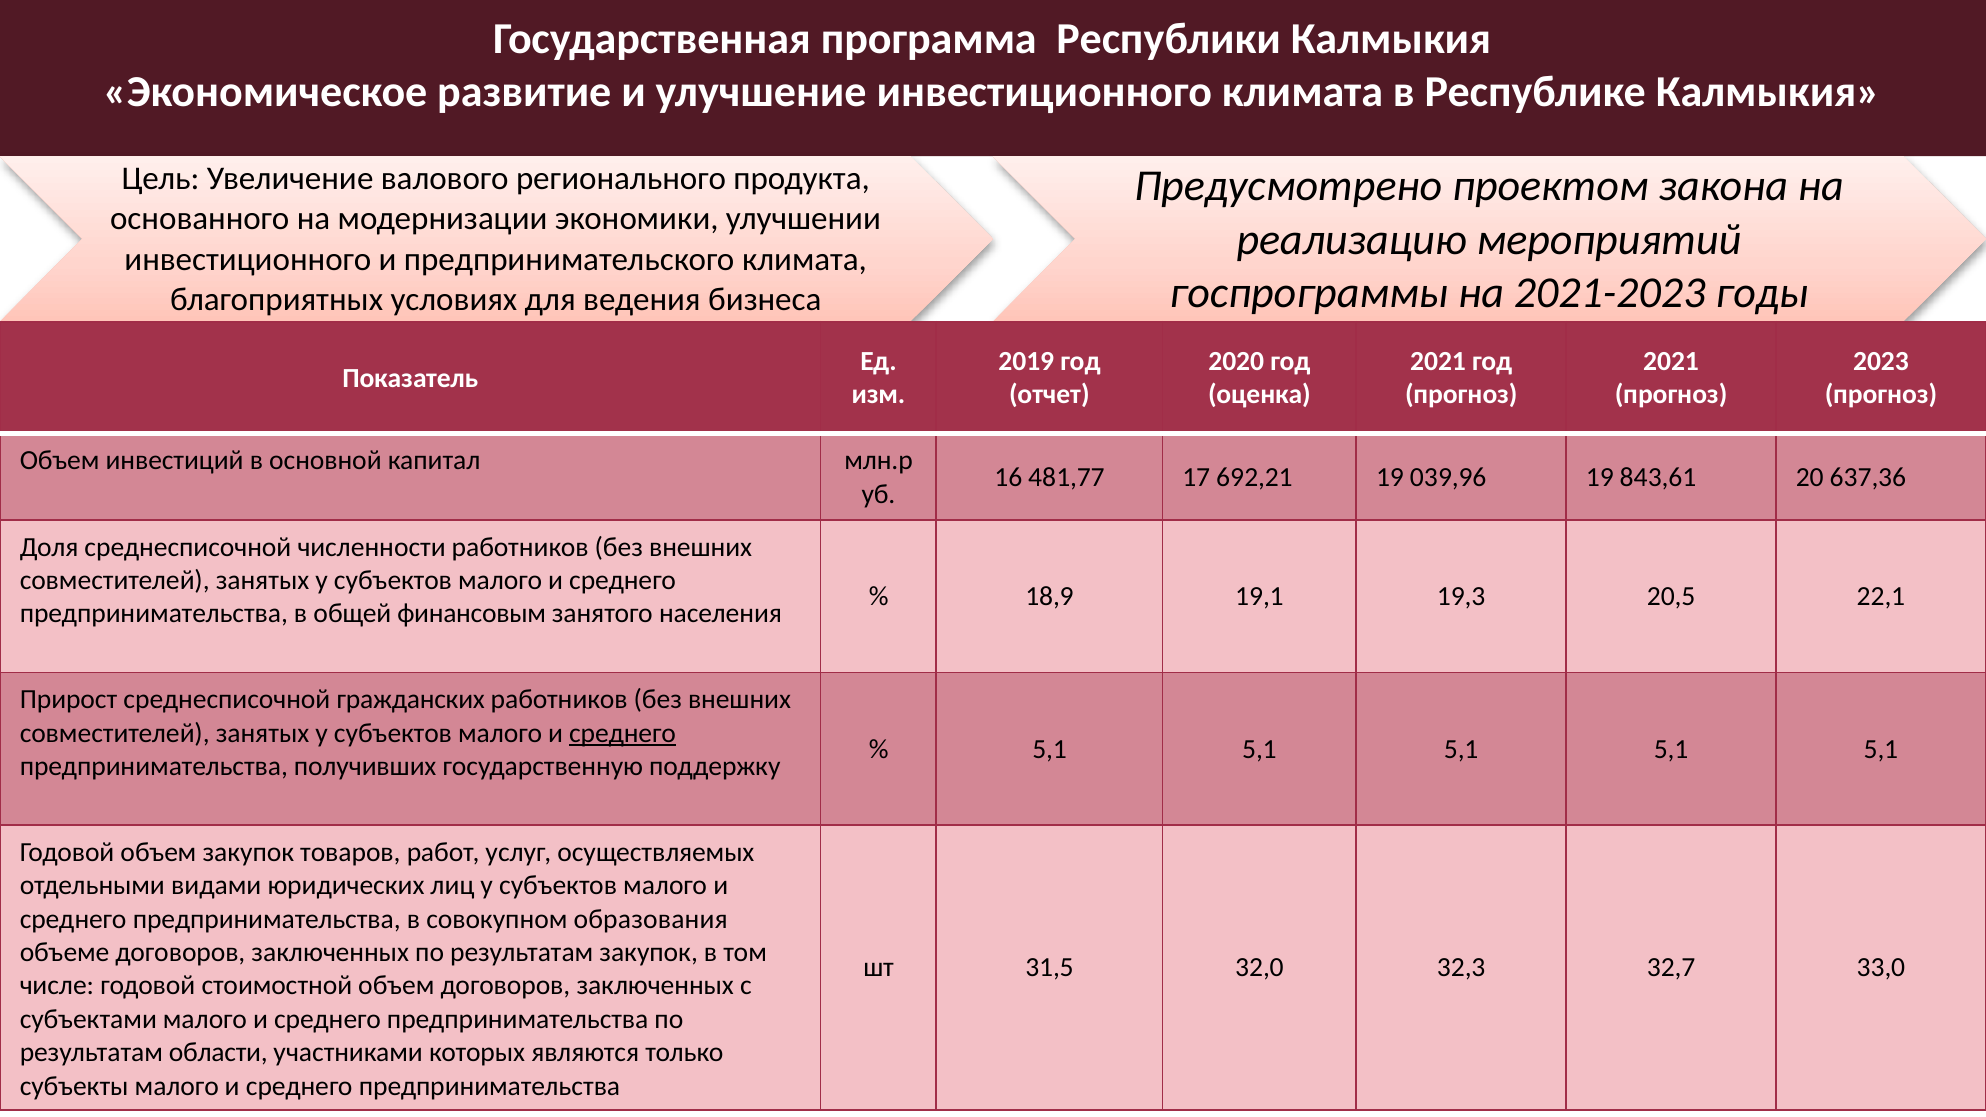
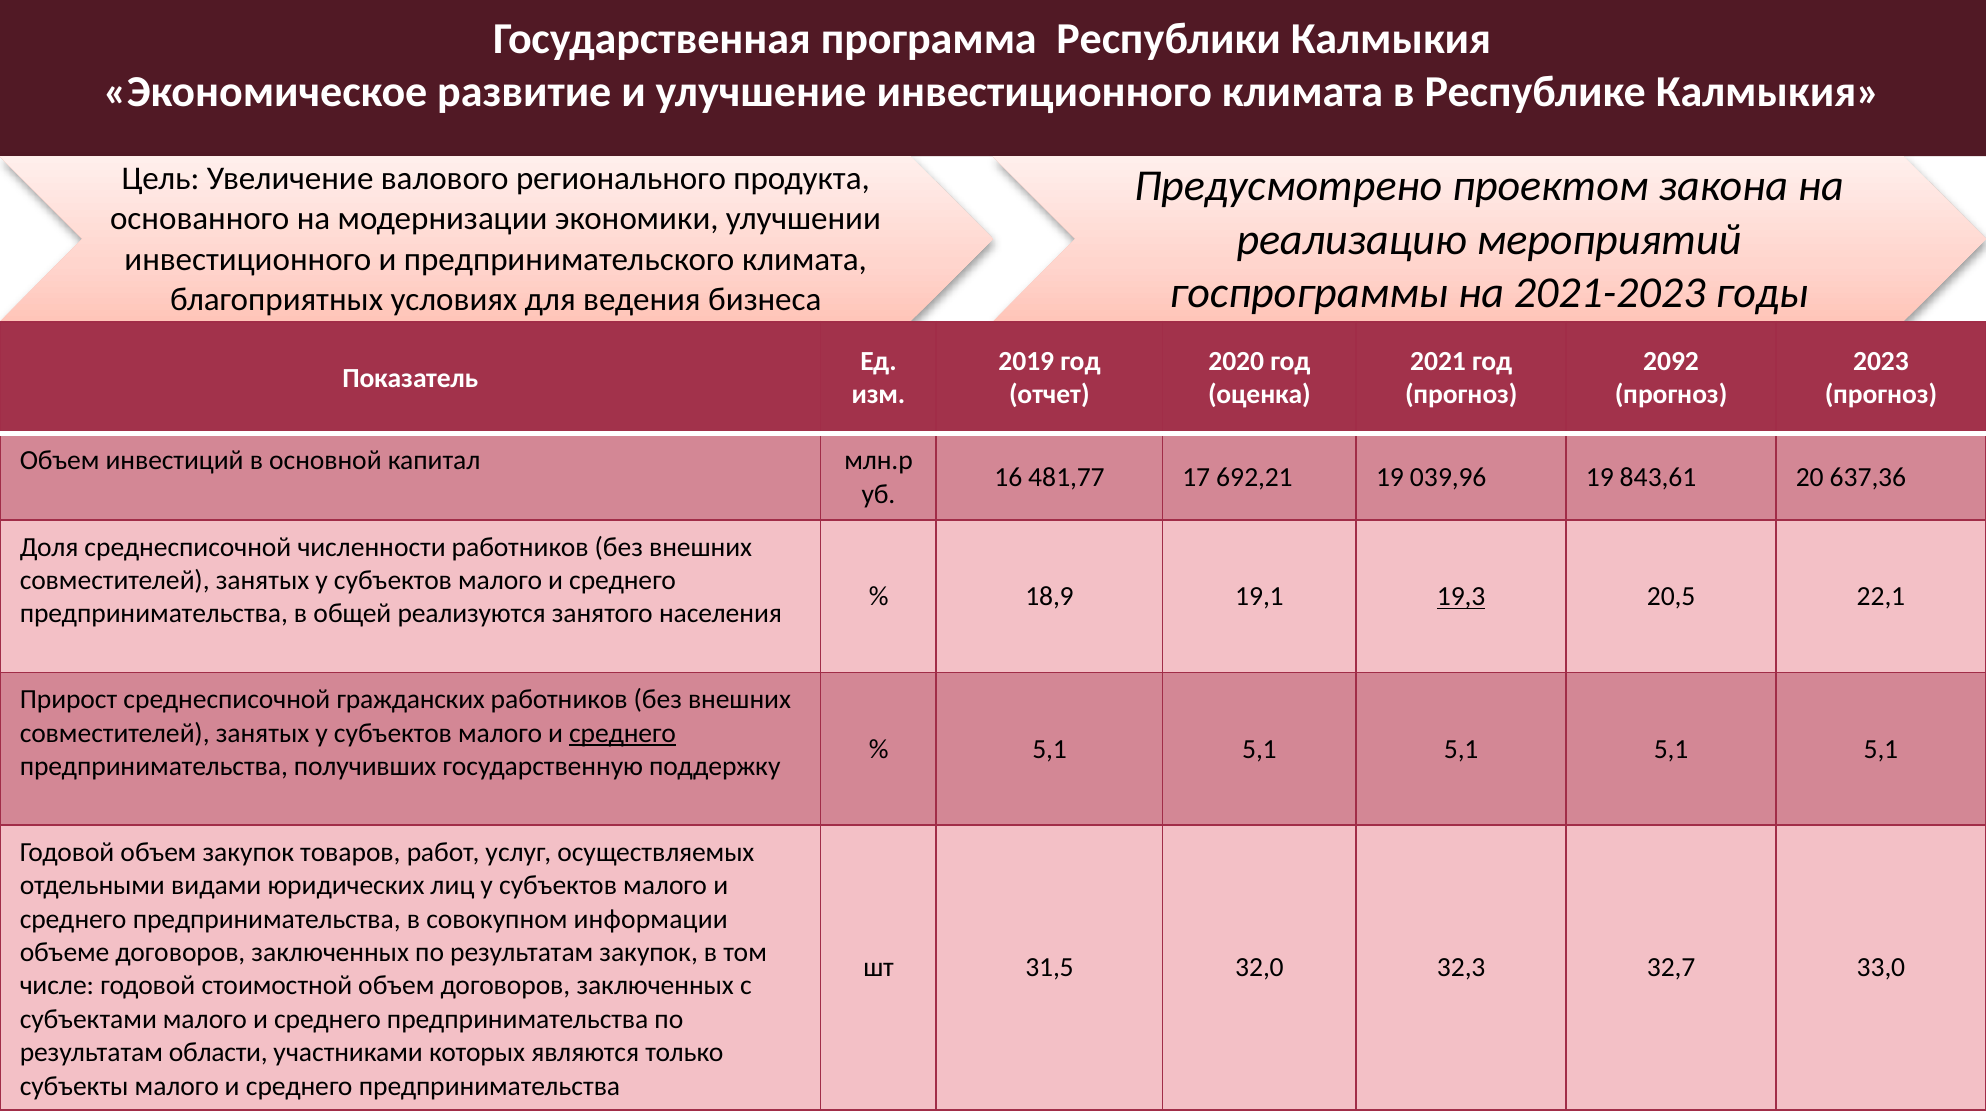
2021: 2021 -> 2092 (1671, 361)
19,3 underline: none -> present (1461, 597)
финансовым: финансовым -> реализуются (472, 614)
образования: образования -> информации (651, 919)
